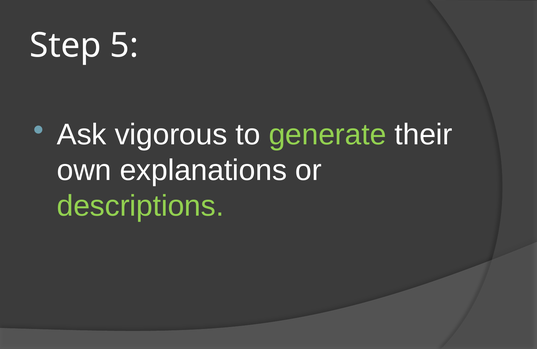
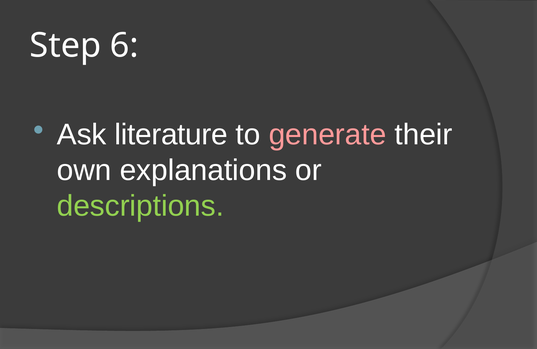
5: 5 -> 6 (124, 45)
vigorous: vigorous -> literature (171, 135)
generate colour: light green -> pink (327, 135)
